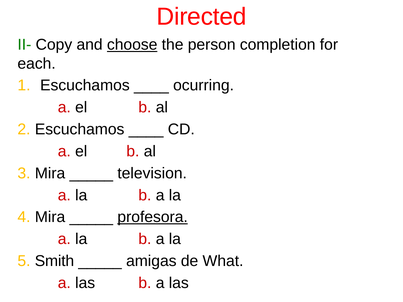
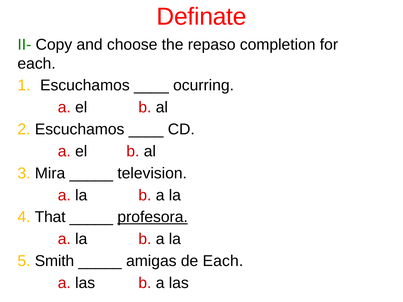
Directed: Directed -> Definate (202, 17)
choose underline: present -> none (132, 45)
person: person -> repaso (212, 45)
4 Mira: Mira -> That (50, 217)
de What: What -> Each (223, 261)
